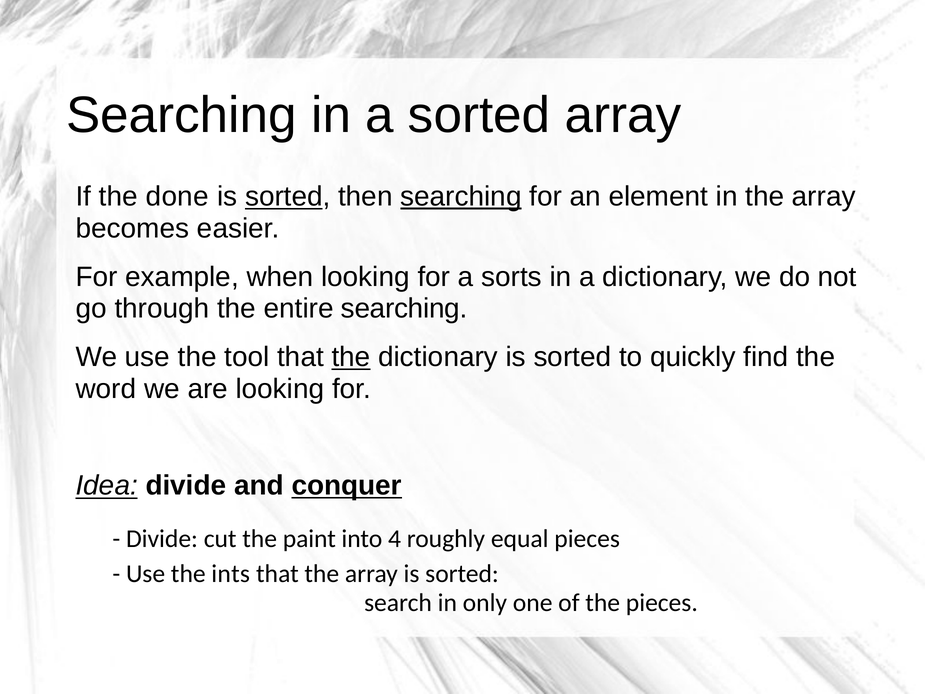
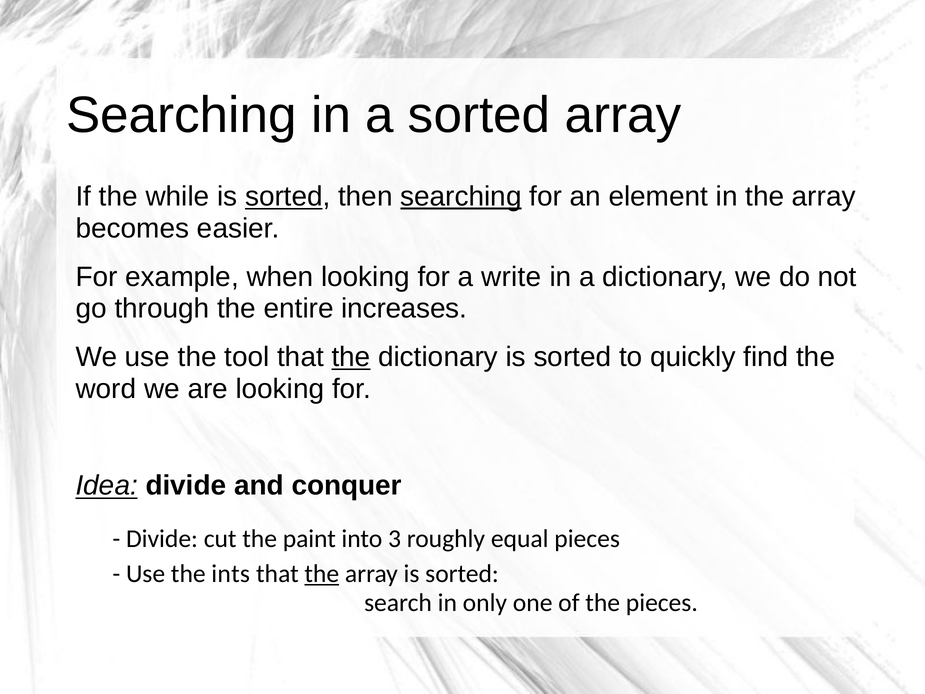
done: done -> while (177, 196)
sorts: sorts -> write (511, 277)
entire searching: searching -> increases (404, 309)
conquer underline: present -> none (347, 486)
4: 4 -> 3 (395, 538)
the underline: none -> present (322, 573)
